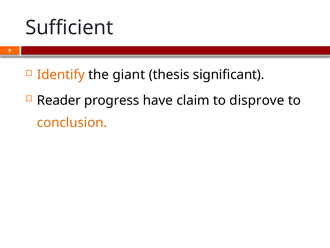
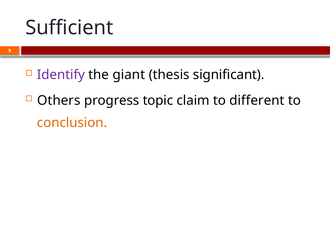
Identify colour: orange -> purple (61, 75)
Reader: Reader -> Others (59, 100)
have: have -> topic (158, 100)
disprove: disprove -> different (257, 100)
